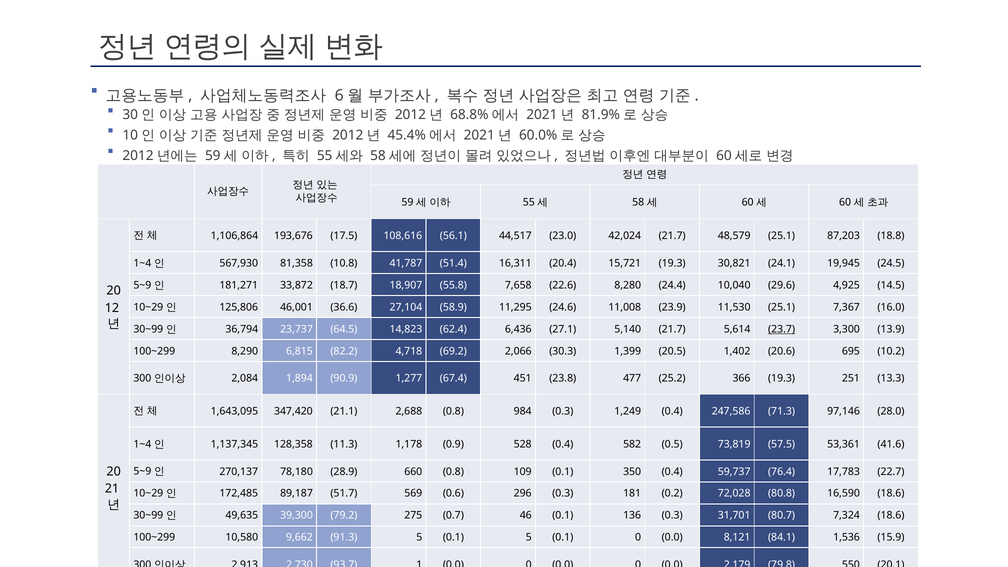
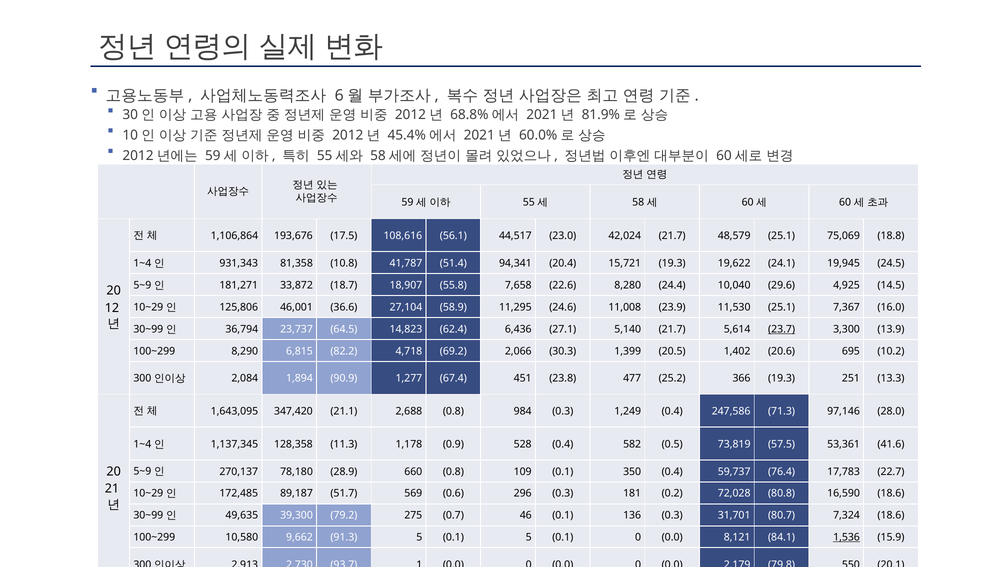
87,203: 87,203 -> 75,069 (844, 236)
567,930: 567,930 -> 931,343 (239, 263)
16,311: 16,311 -> 94,341 (515, 263)
30,821: 30,821 -> 19,622 (734, 263)
1,536 underline: none -> present (847, 537)
